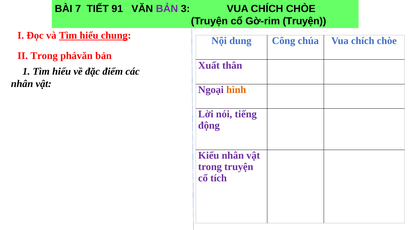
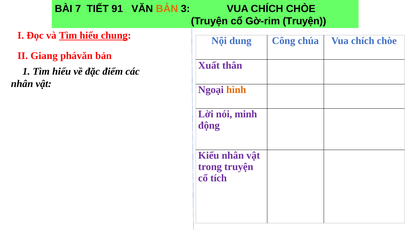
BẢN colour: purple -> orange (167, 9)
II Trong: Trong -> Giang (44, 56)
tiếng: tiếng -> minh (246, 114)
